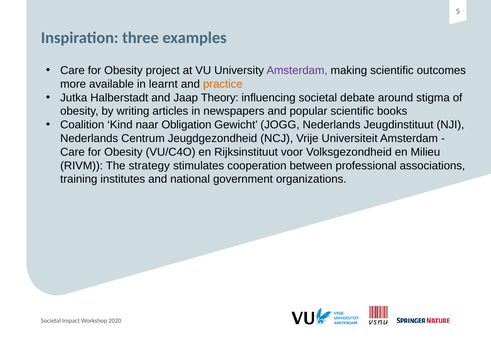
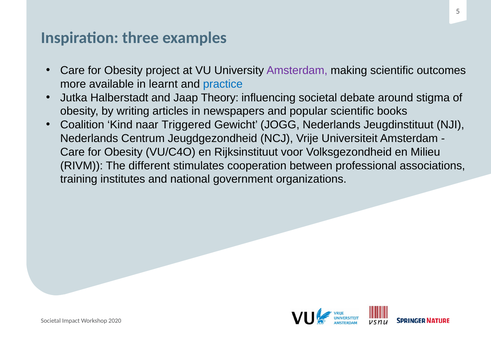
practice colour: orange -> blue (223, 84)
Obligation: Obligation -> Triggered (186, 125)
strategy: strategy -> different (149, 166)
